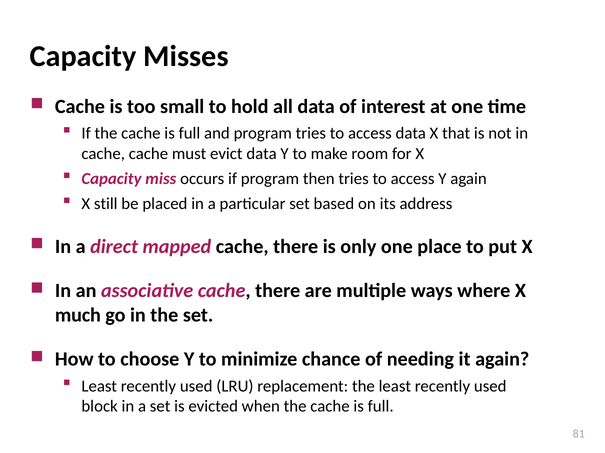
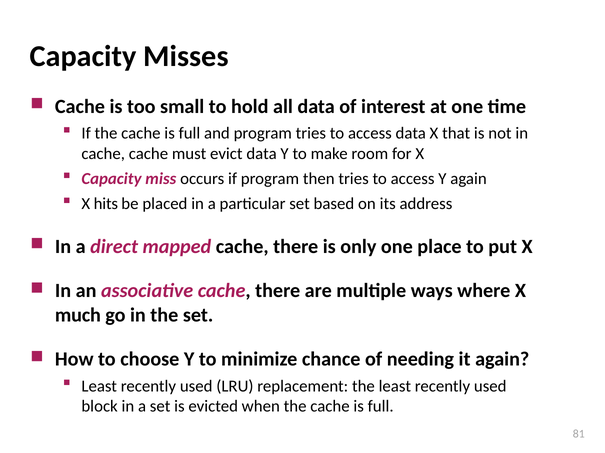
still: still -> hits (106, 204)
